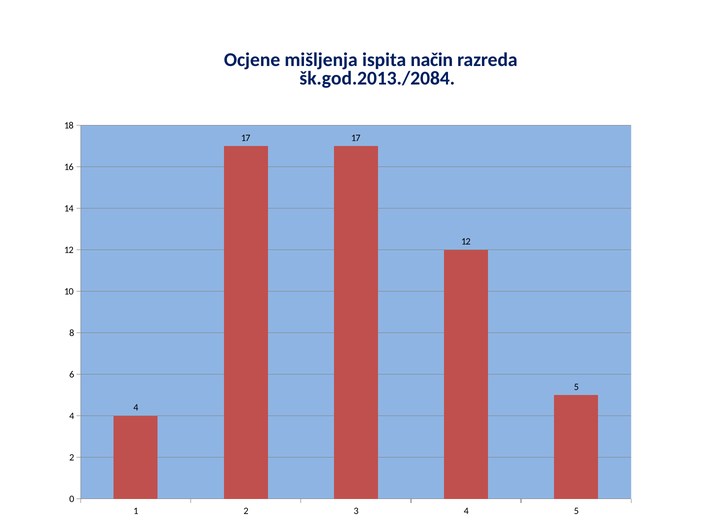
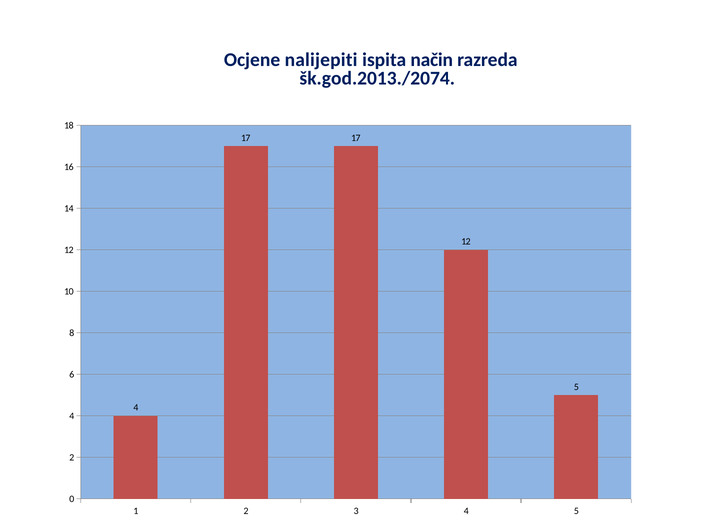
mišljenja: mišljenja -> nalijepiti (321, 60)
šk.god.2013./2084: šk.god.2013./2084 -> šk.god.2013./2074 (377, 79)
